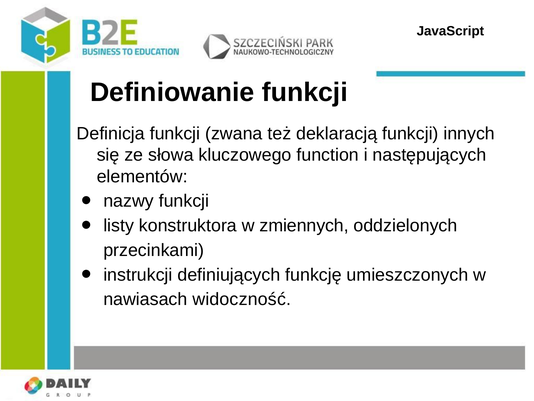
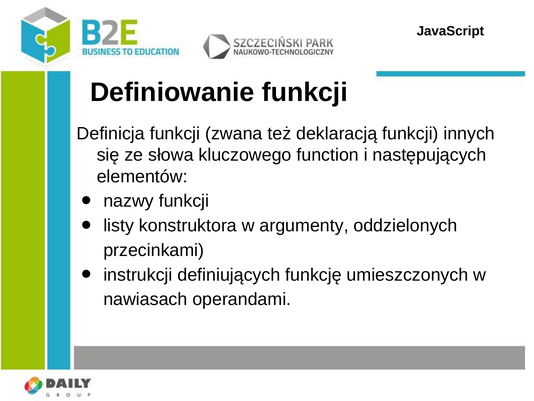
zmiennych: zmiennych -> argumenty (304, 225)
widoczność: widoczność -> operandami (242, 299)
